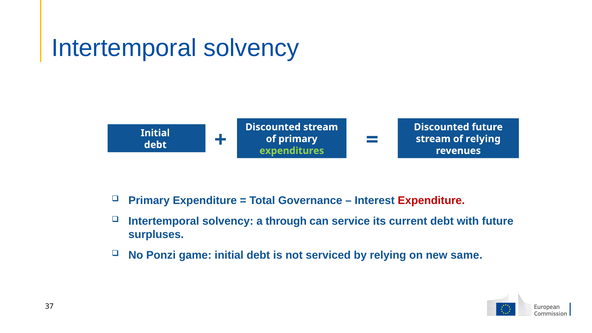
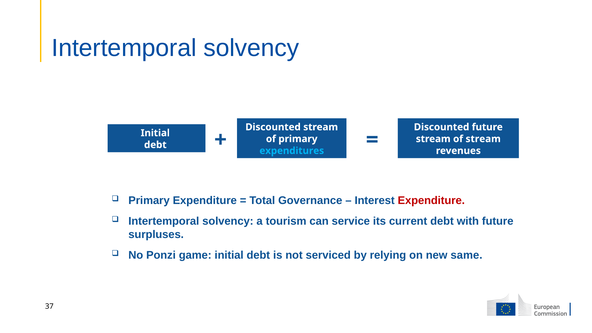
of relying: relying -> stream (483, 139)
expenditures colour: light green -> light blue (292, 151)
through: through -> tourism (286, 221)
